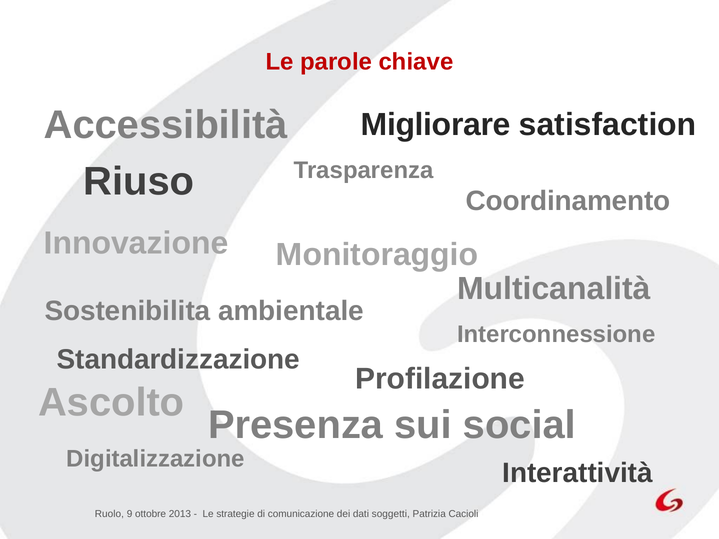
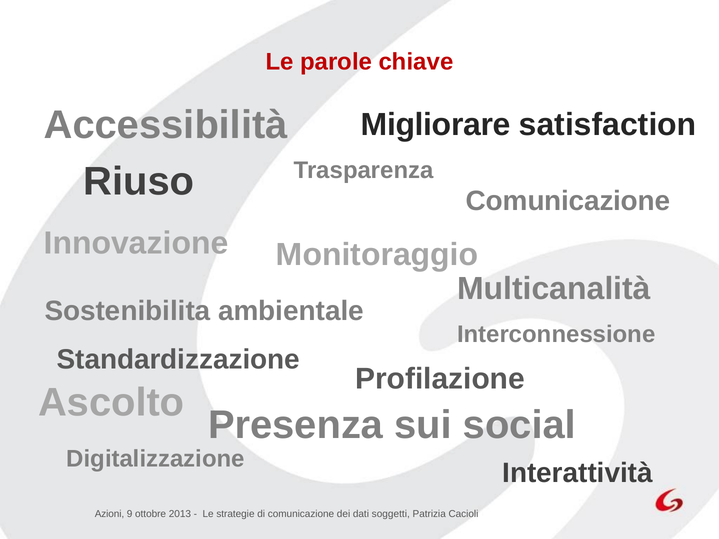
Coordinamento: Coordinamento -> Comunicazione (568, 201)
Ruolo: Ruolo -> Azioni (109, 514)
